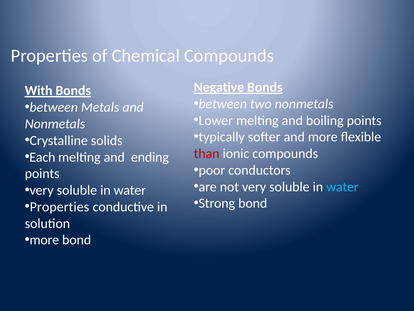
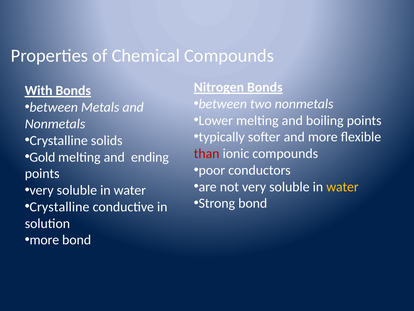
Negative: Negative -> Nitrogen (219, 87)
Each: Each -> Gold (42, 157)
water colour: light blue -> yellow (342, 187)
Properties: Properties -> Crystalline (60, 207)
